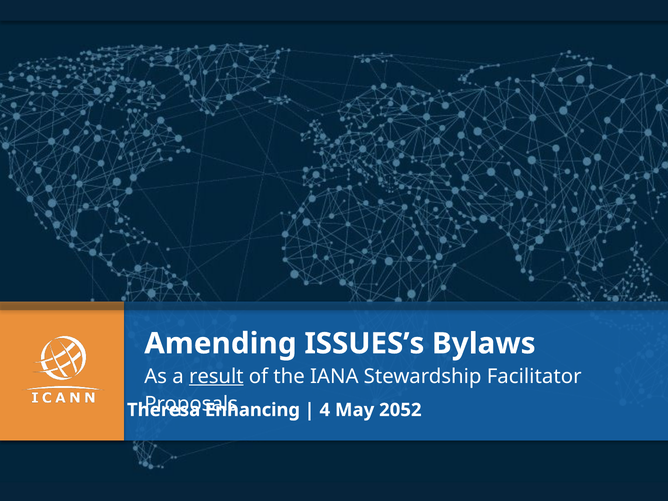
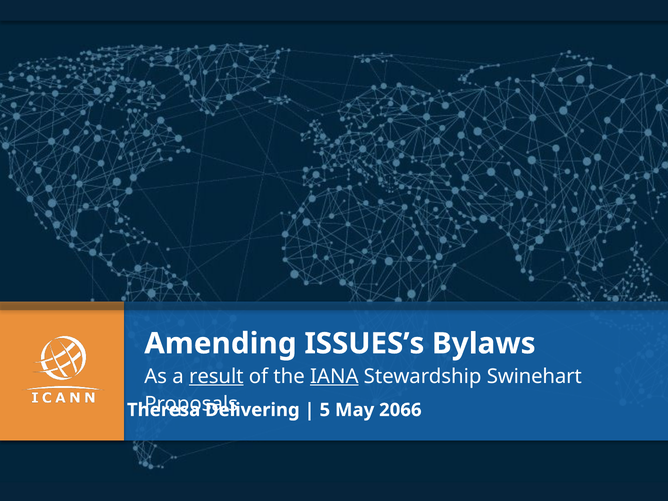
IANA underline: none -> present (334, 376)
Facilitator: Facilitator -> Swinehart (534, 376)
Enhancing: Enhancing -> Delivering (252, 410)
4: 4 -> 5 (325, 410)
2052: 2052 -> 2066 (400, 410)
